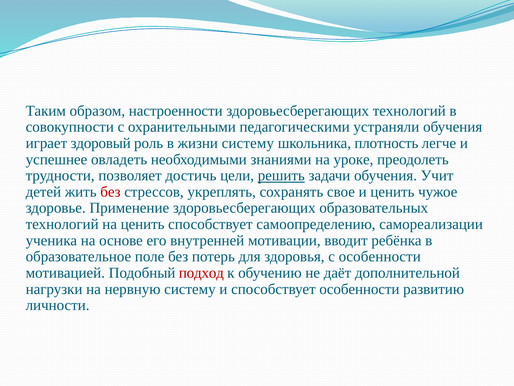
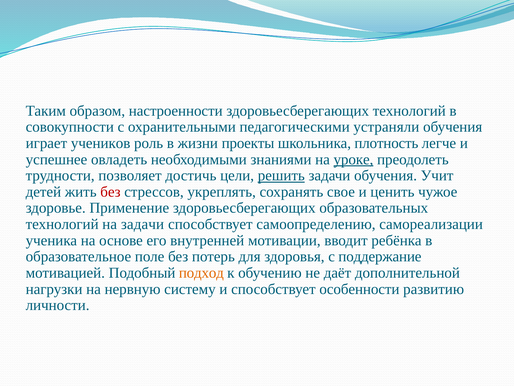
здоровый: здоровый -> учеников (101, 143)
жизни систему: систему -> проекты (248, 143)
уроке underline: none -> present (353, 159)
на ценить: ценить -> задачи (142, 224)
с особенности: особенности -> поддержание (380, 256)
подход colour: red -> orange (201, 273)
